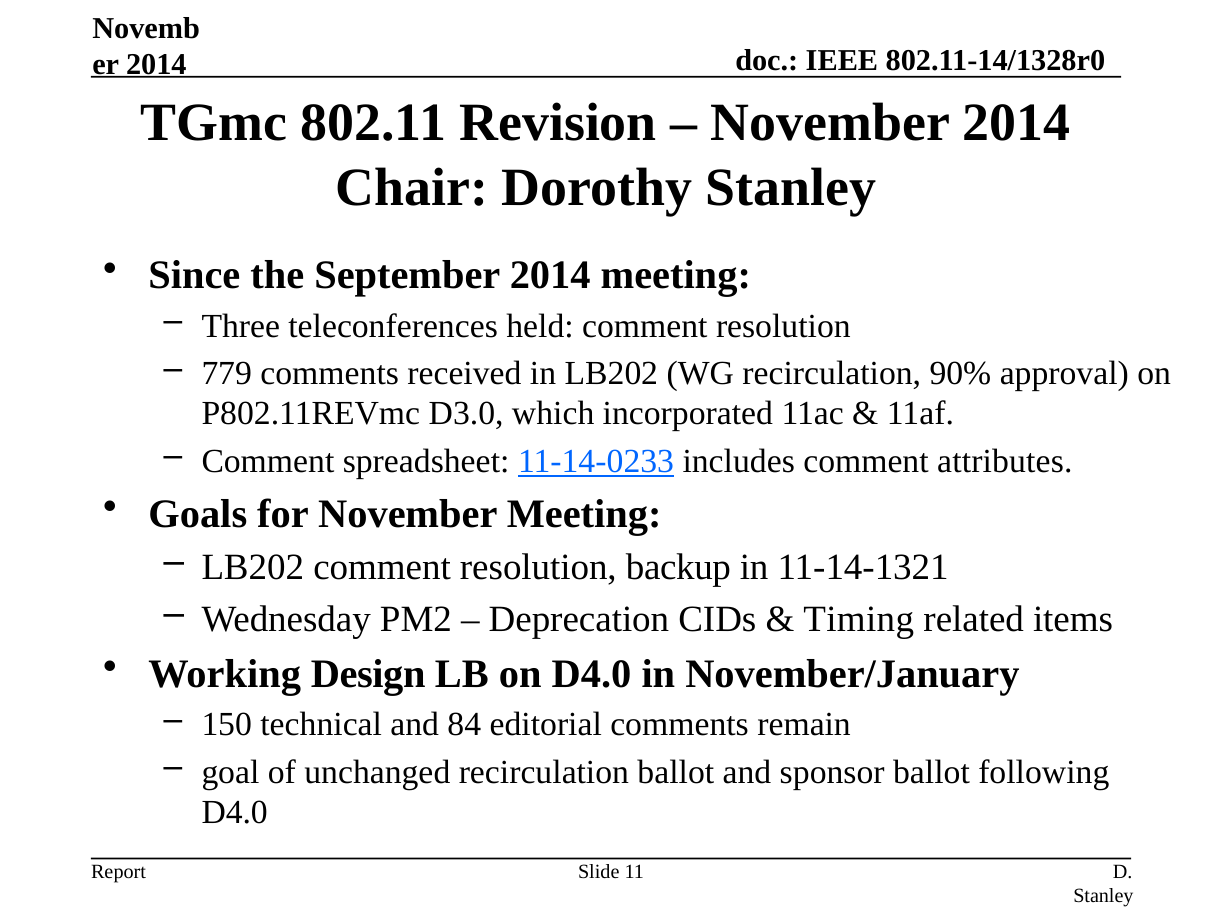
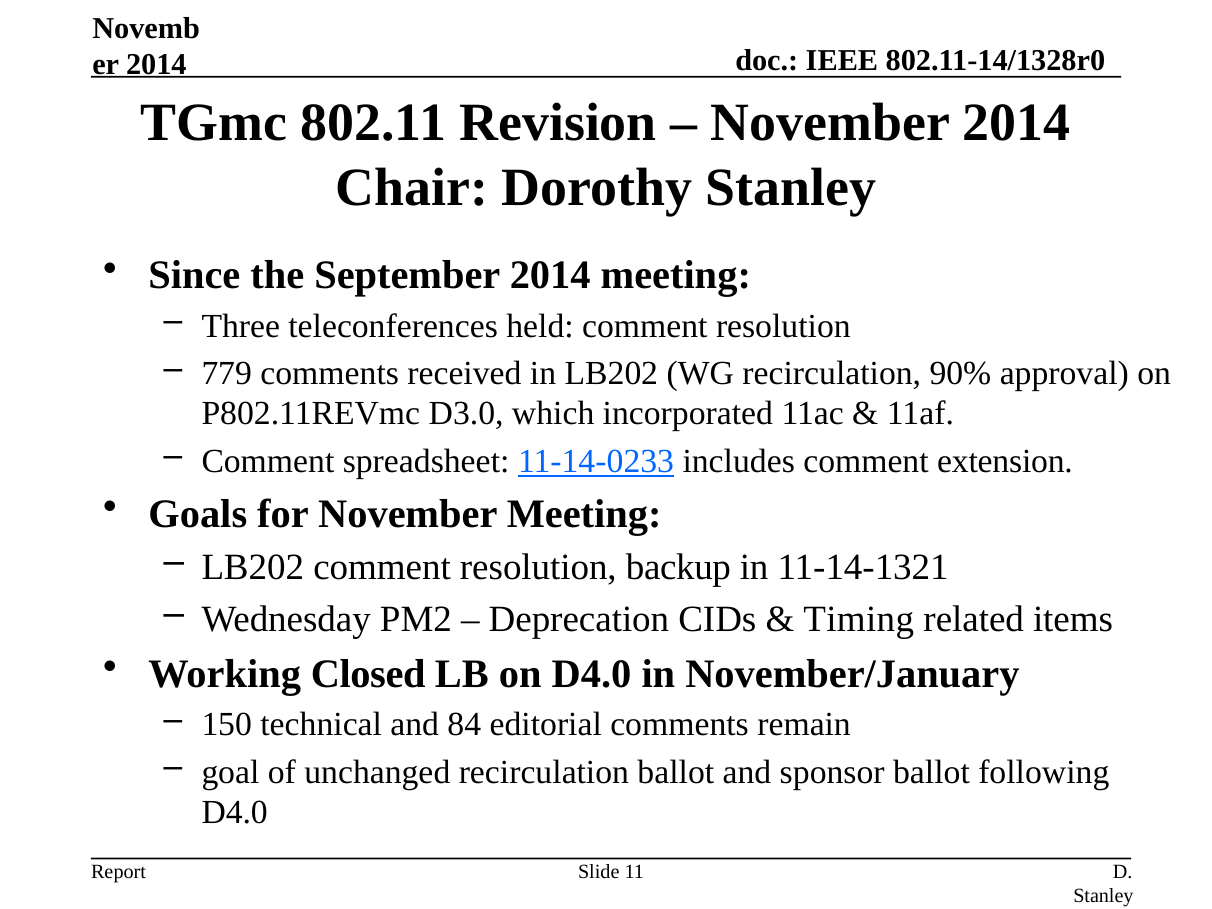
attributes: attributes -> extension (1005, 461)
Design: Design -> Closed (368, 674)
